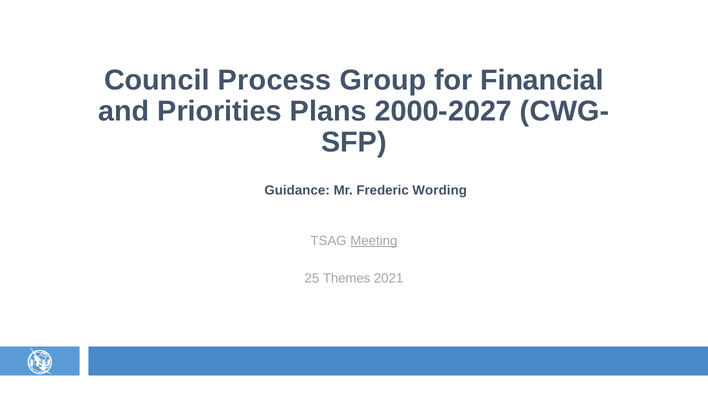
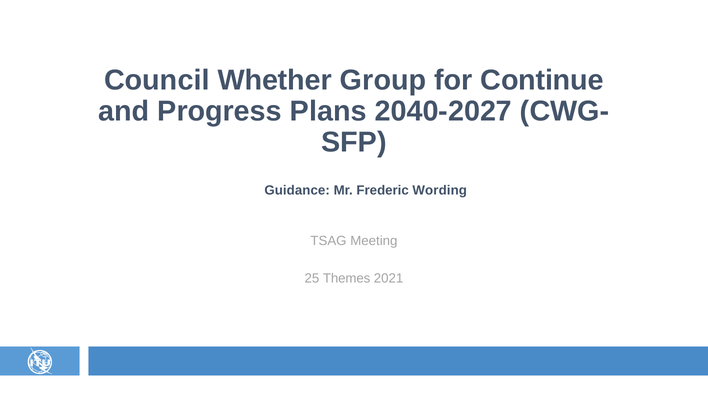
Process: Process -> Whether (275, 80)
Financial: Financial -> Continue (542, 80)
Priorities: Priorities -> Progress (220, 111)
2000-2027: 2000-2027 -> 2040-2027 (443, 111)
Meeting underline: present -> none (374, 241)
